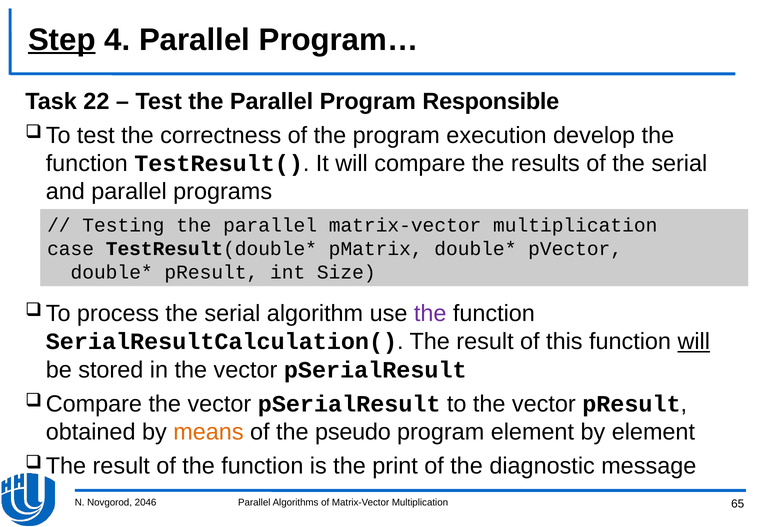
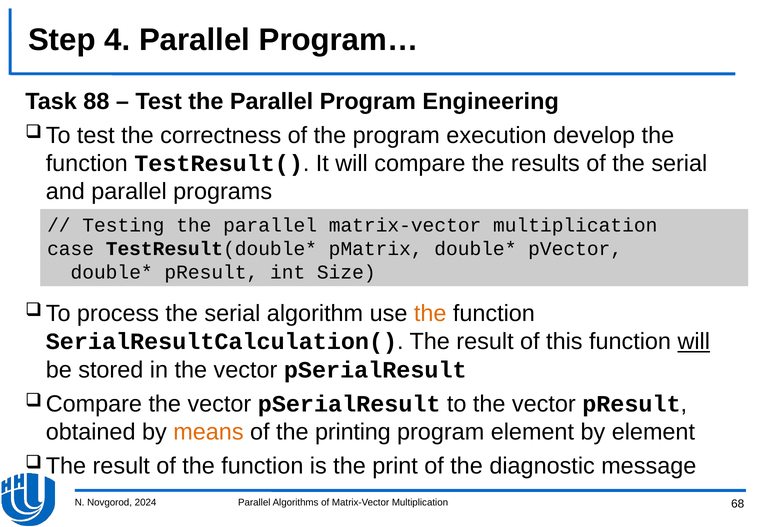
Step underline: present -> none (62, 40)
22: 22 -> 88 (96, 102)
Responsible: Responsible -> Engineering (491, 102)
the colour: purple -> orange (430, 314)
pseudo: pseudo -> printing (353, 432)
2046: 2046 -> 2024 (146, 502)
65: 65 -> 68 (738, 504)
